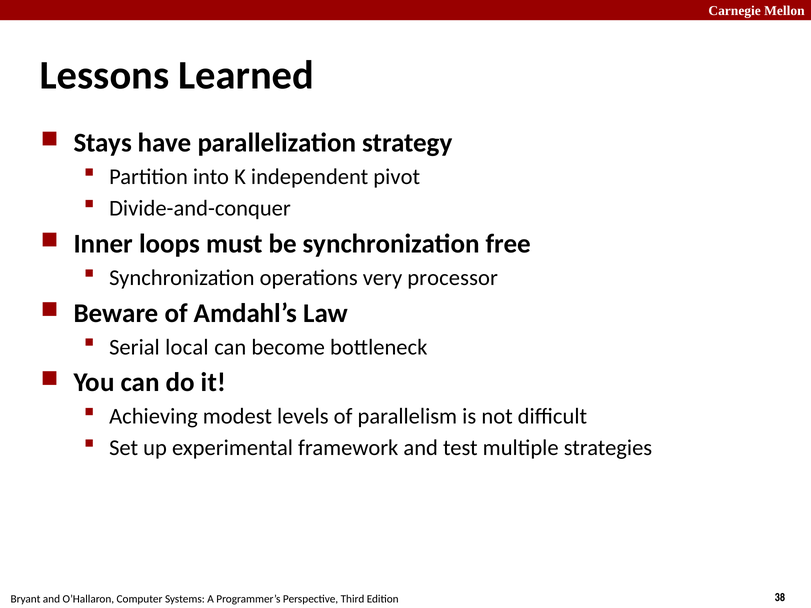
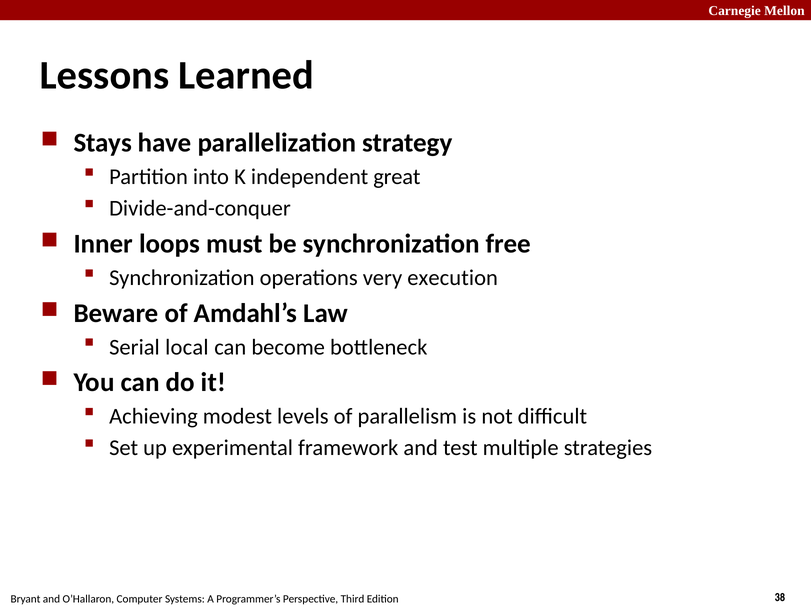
pivot: pivot -> great (397, 177)
processor: processor -> execution (453, 278)
